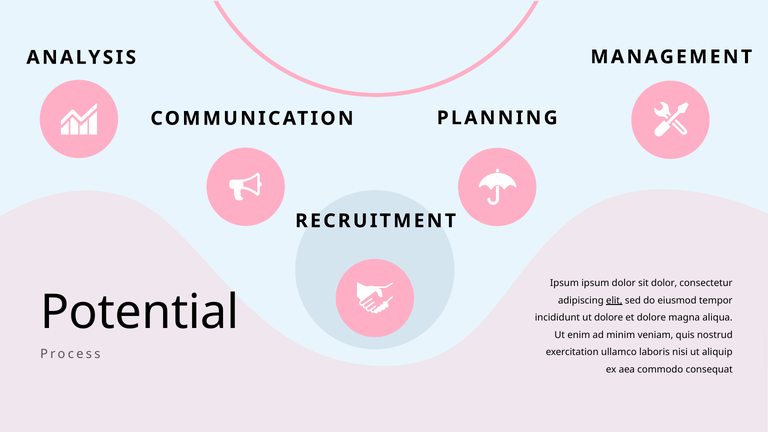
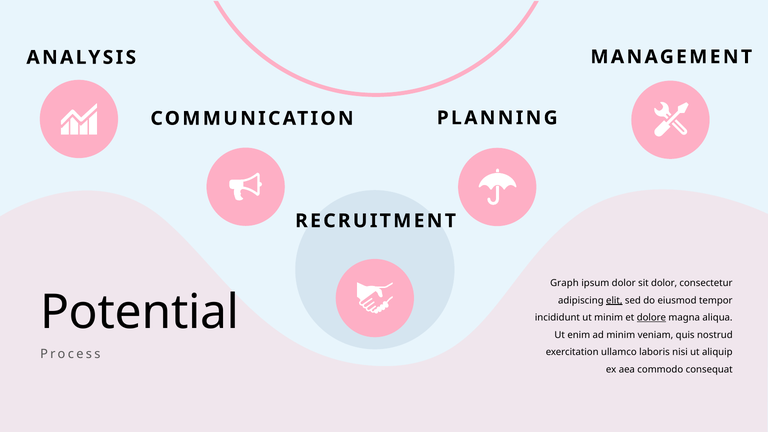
Ipsum: Ipsum -> Graph (564, 283)
ut dolore: dolore -> minim (609, 318)
dolore underline: none -> present (651, 318)
